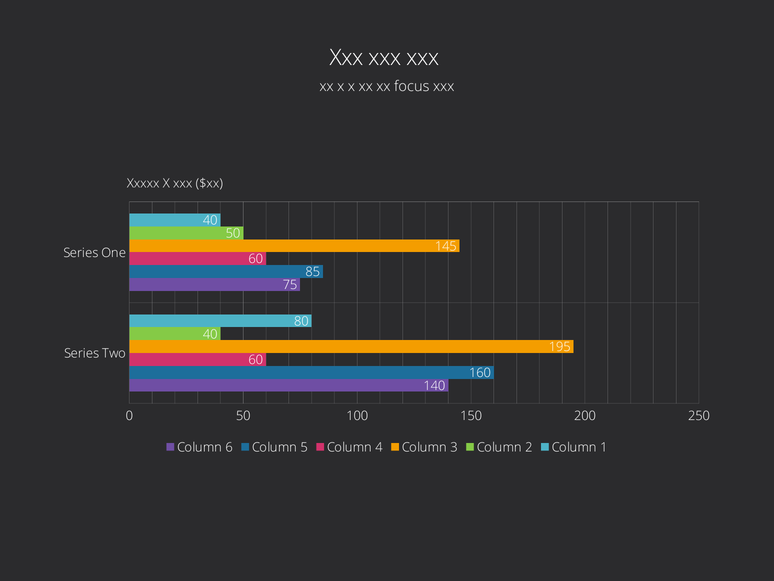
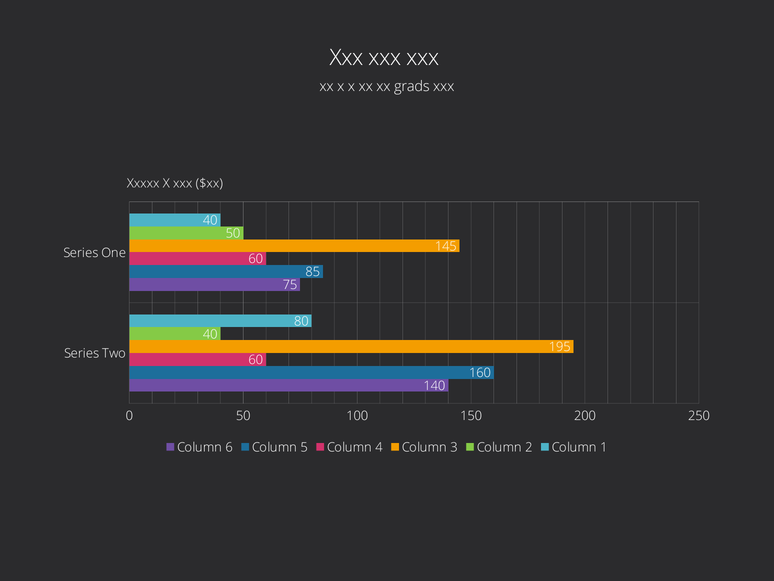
focus: focus -> grads (412, 86)
